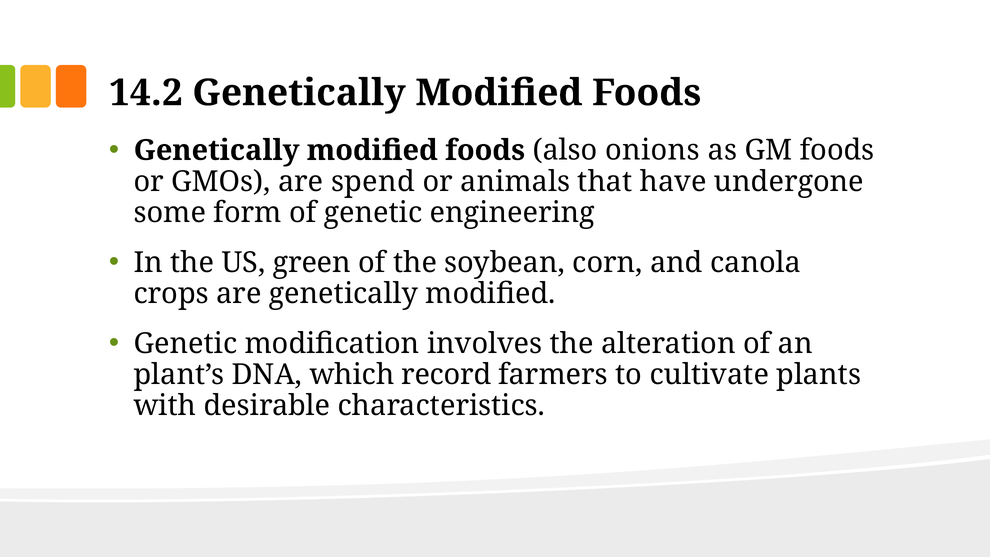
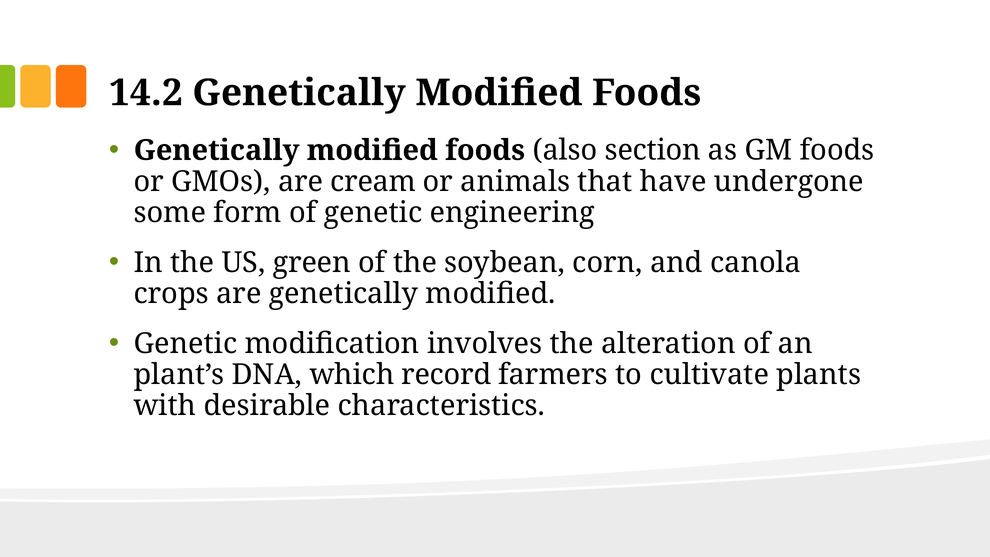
onions: onions -> section (653, 150)
spend: spend -> cream (373, 182)
